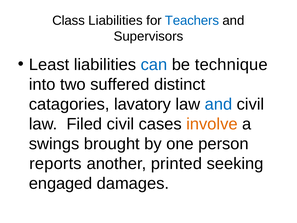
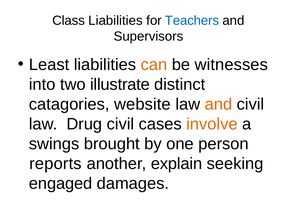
can colour: blue -> orange (154, 65)
technique: technique -> witnesses (231, 65)
suffered: suffered -> illustrate (120, 84)
lavatory: lavatory -> website (142, 104)
and colour: blue -> orange (218, 104)
Filed: Filed -> Drug (84, 124)
printed: printed -> explain (177, 163)
